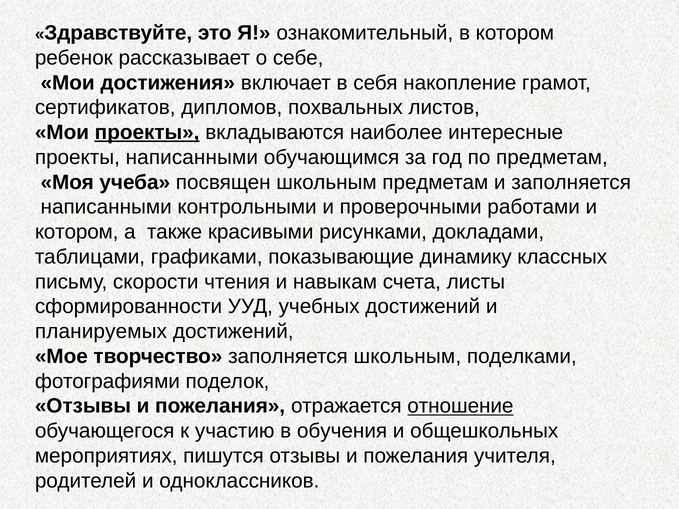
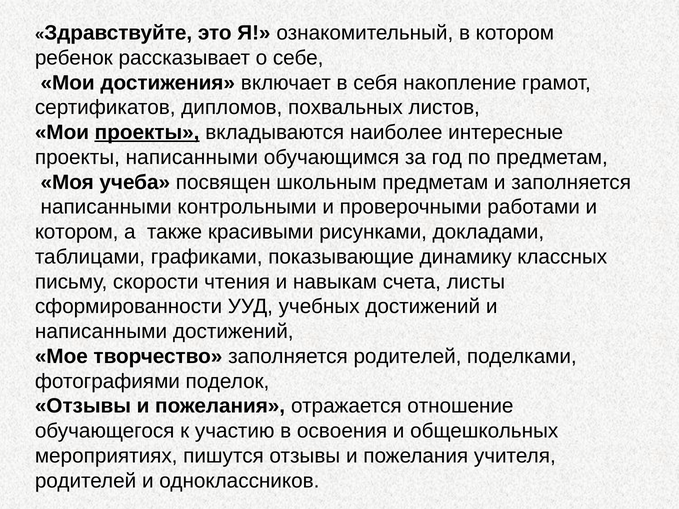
планируемых: планируемых -> написанными (101, 332)
заполняется школьным: школьным -> родителей (407, 356)
отношение underline: present -> none (460, 406)
обучения: обучения -> освоения (342, 431)
